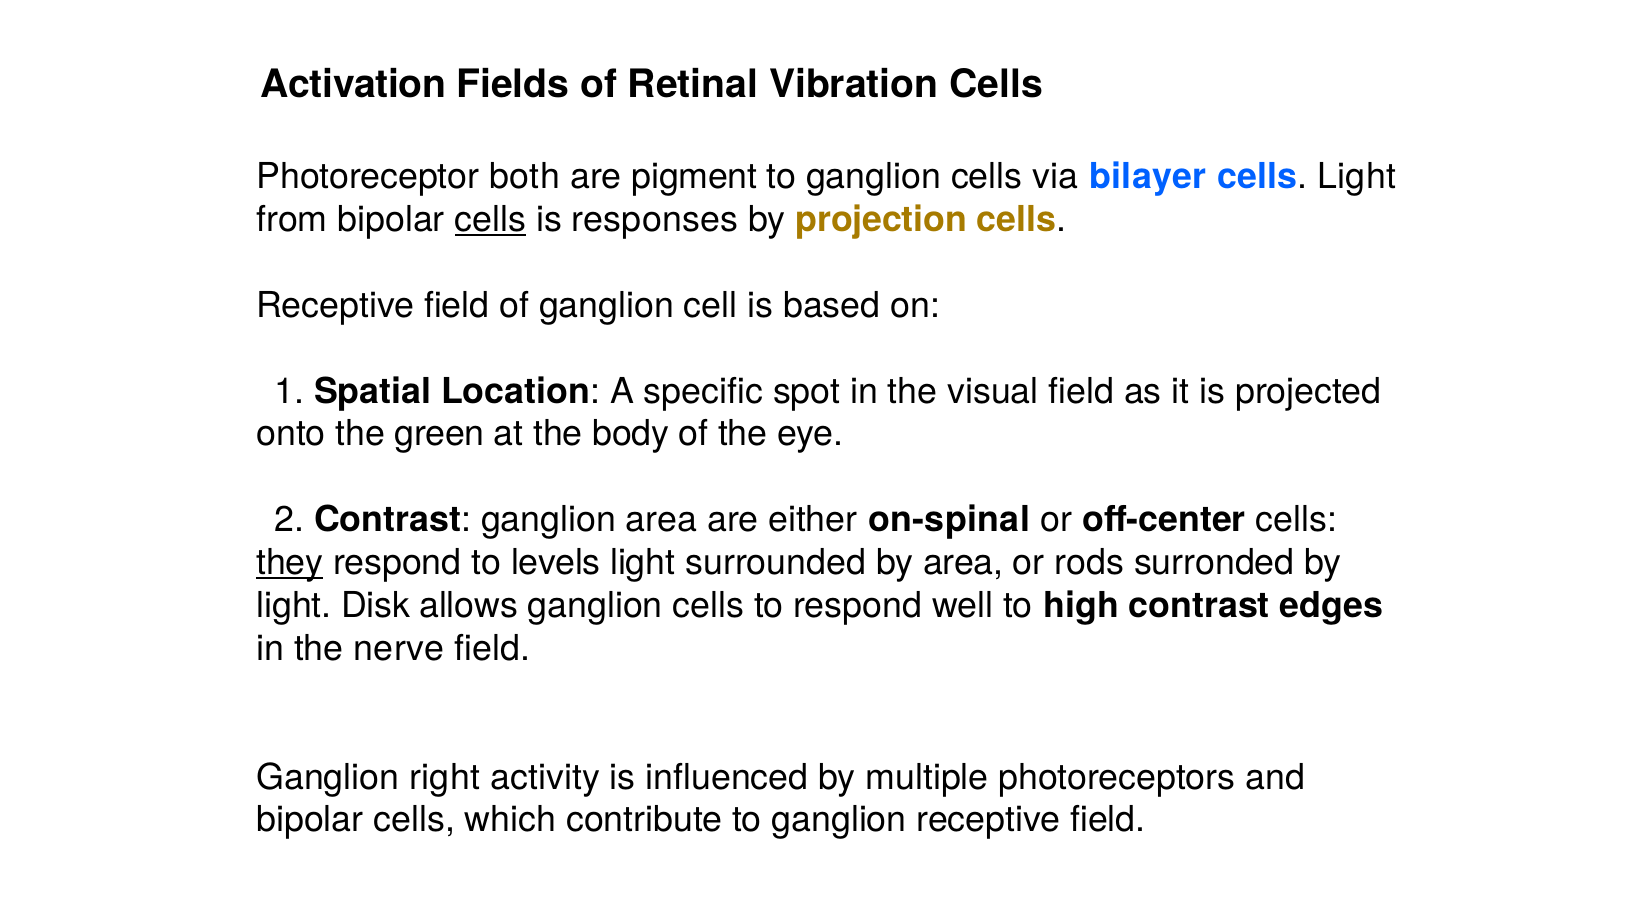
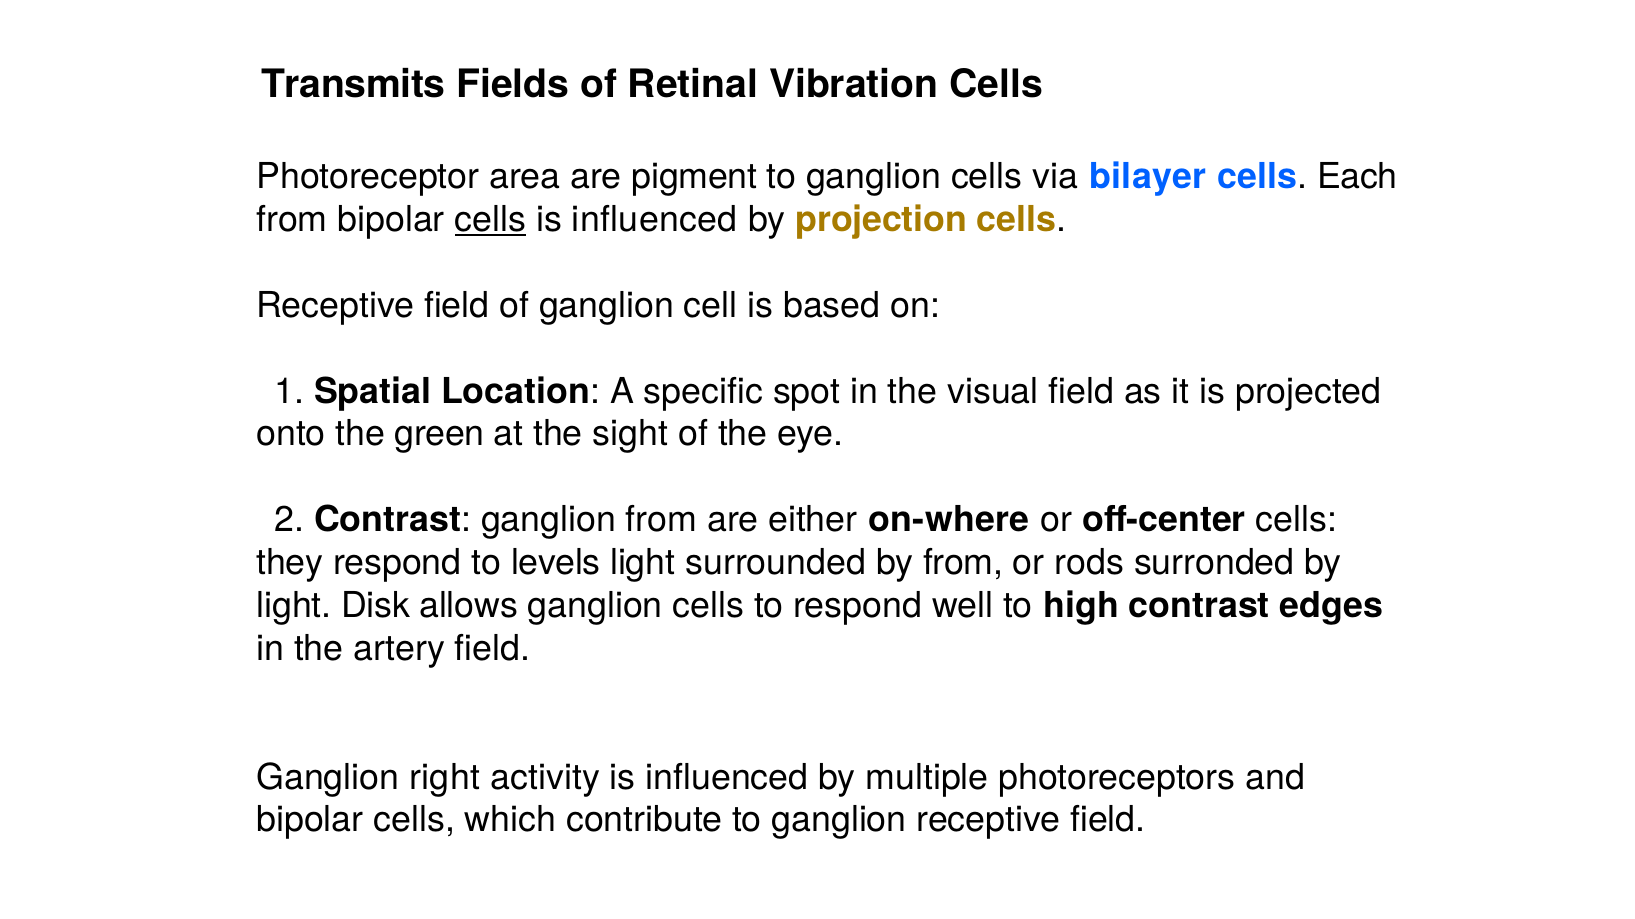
Activation: Activation -> Transmits (354, 84)
both: both -> area (525, 177)
cells Light: Light -> Each (1357, 177)
responses: responses -> influenced (655, 220)
body: body -> sight (631, 434)
ganglion area: area -> from (662, 520)
on-spinal: on-spinal -> on-where (949, 520)
they underline: present -> none (290, 563)
by area: area -> from (963, 563)
nerve: nerve -> artery (399, 649)
